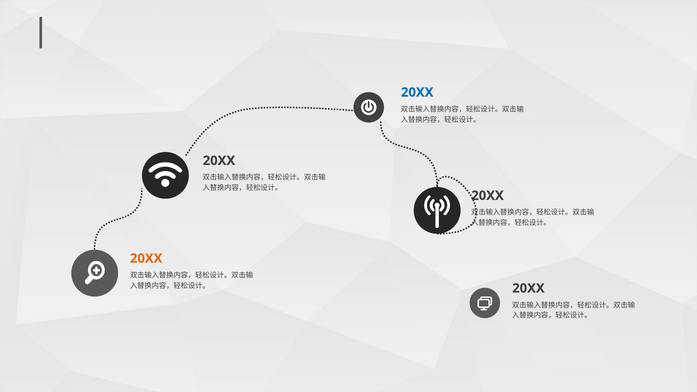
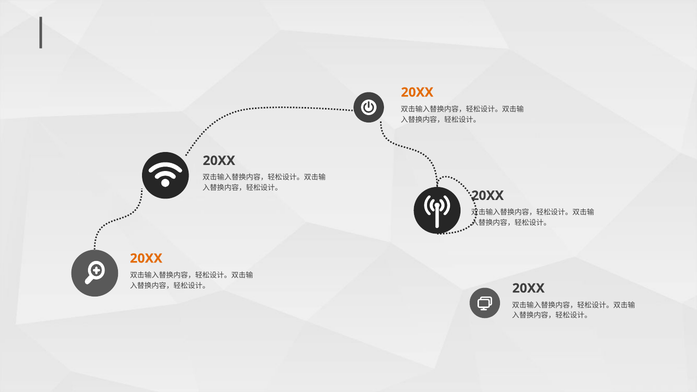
20XX colour: blue -> orange (417, 92)
